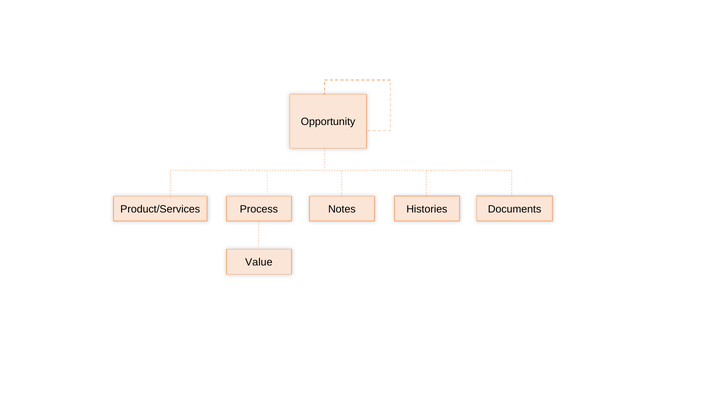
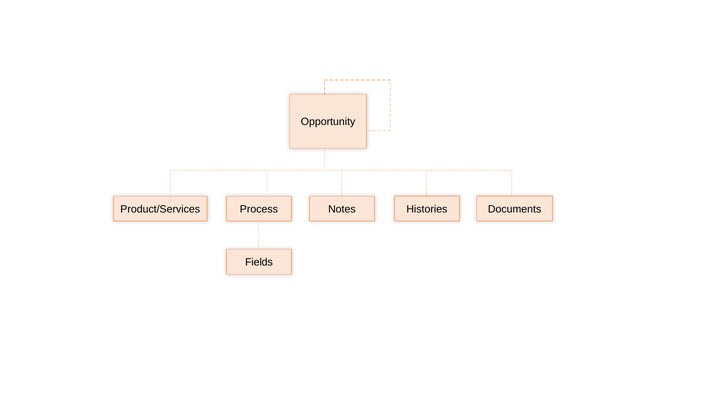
Value: Value -> Fields (259, 262)
